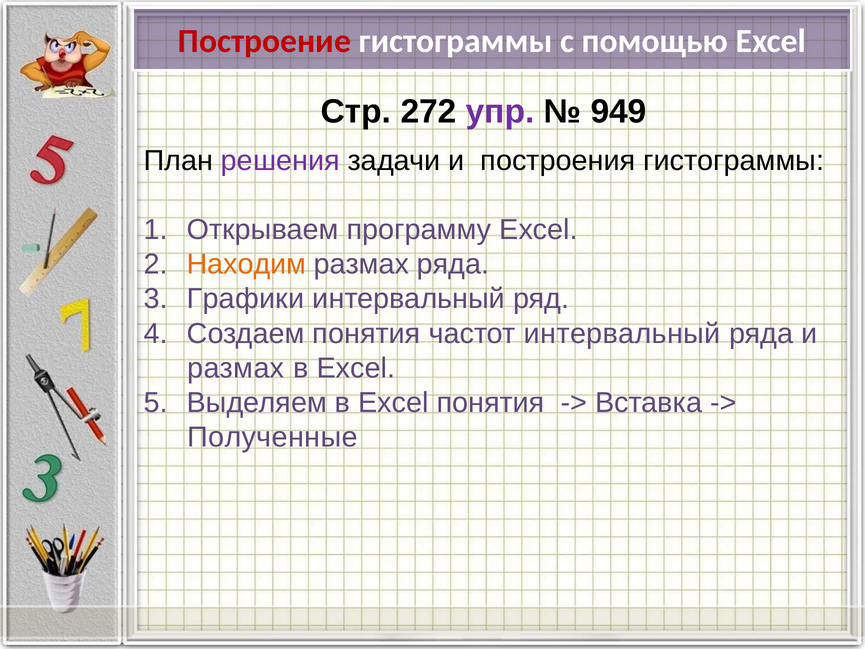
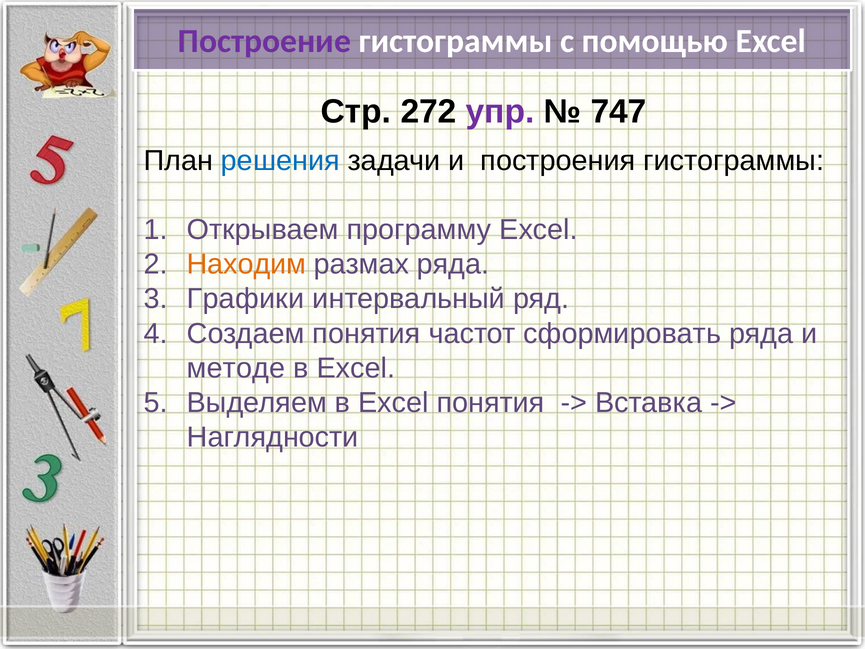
Построение colour: red -> purple (265, 41)
949: 949 -> 747 (619, 112)
решения colour: purple -> blue (280, 160)
частот интервальный: интервальный -> сформировать (622, 333)
размах: размах -> методе (236, 368)
Полученные: Полученные -> Наглядности (273, 437)
